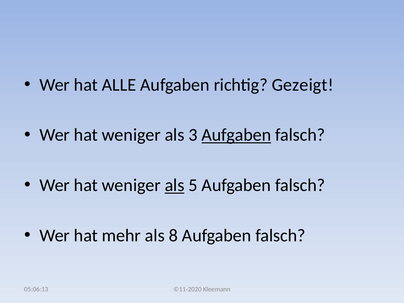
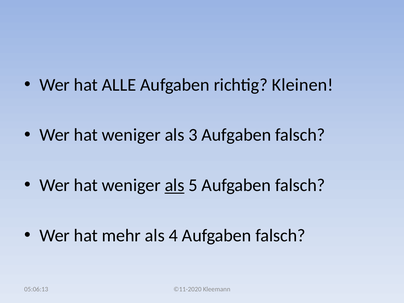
Gezeigt: Gezeigt -> Kleinen (303, 85)
Aufgaben underline: present -> none (236, 135)
8: 8 -> 4 (173, 236)
